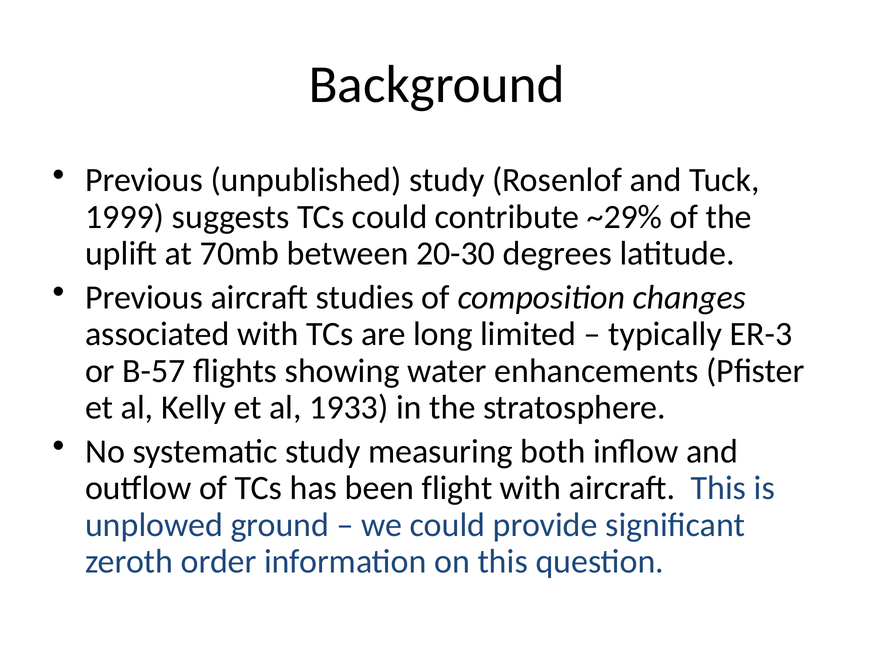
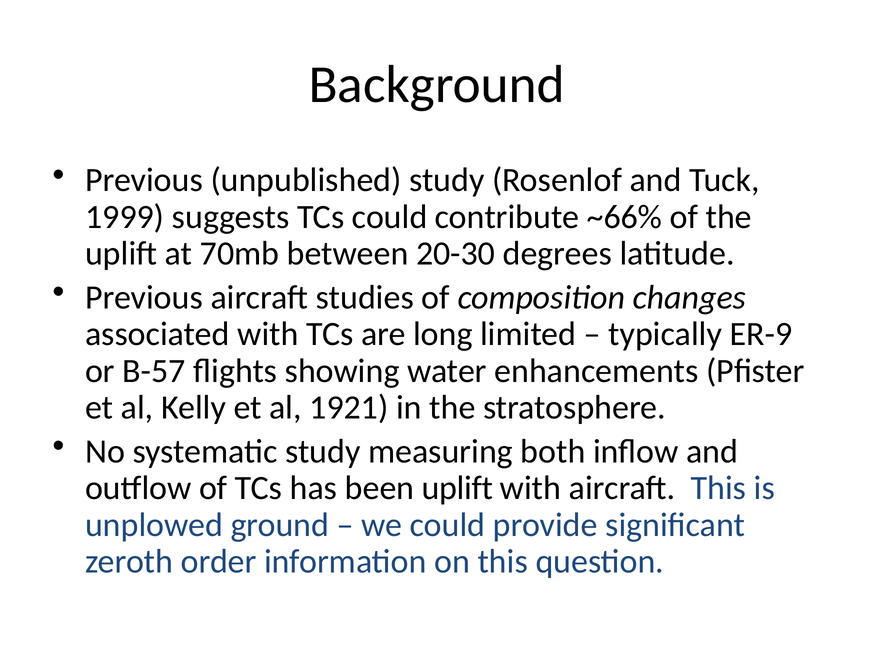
~29%: ~29% -> ~66% (624, 217)
ER-3: ER-3 -> ER-9 (761, 334)
1933: 1933 -> 1921 (349, 407)
been flight: flight -> uplift (457, 488)
